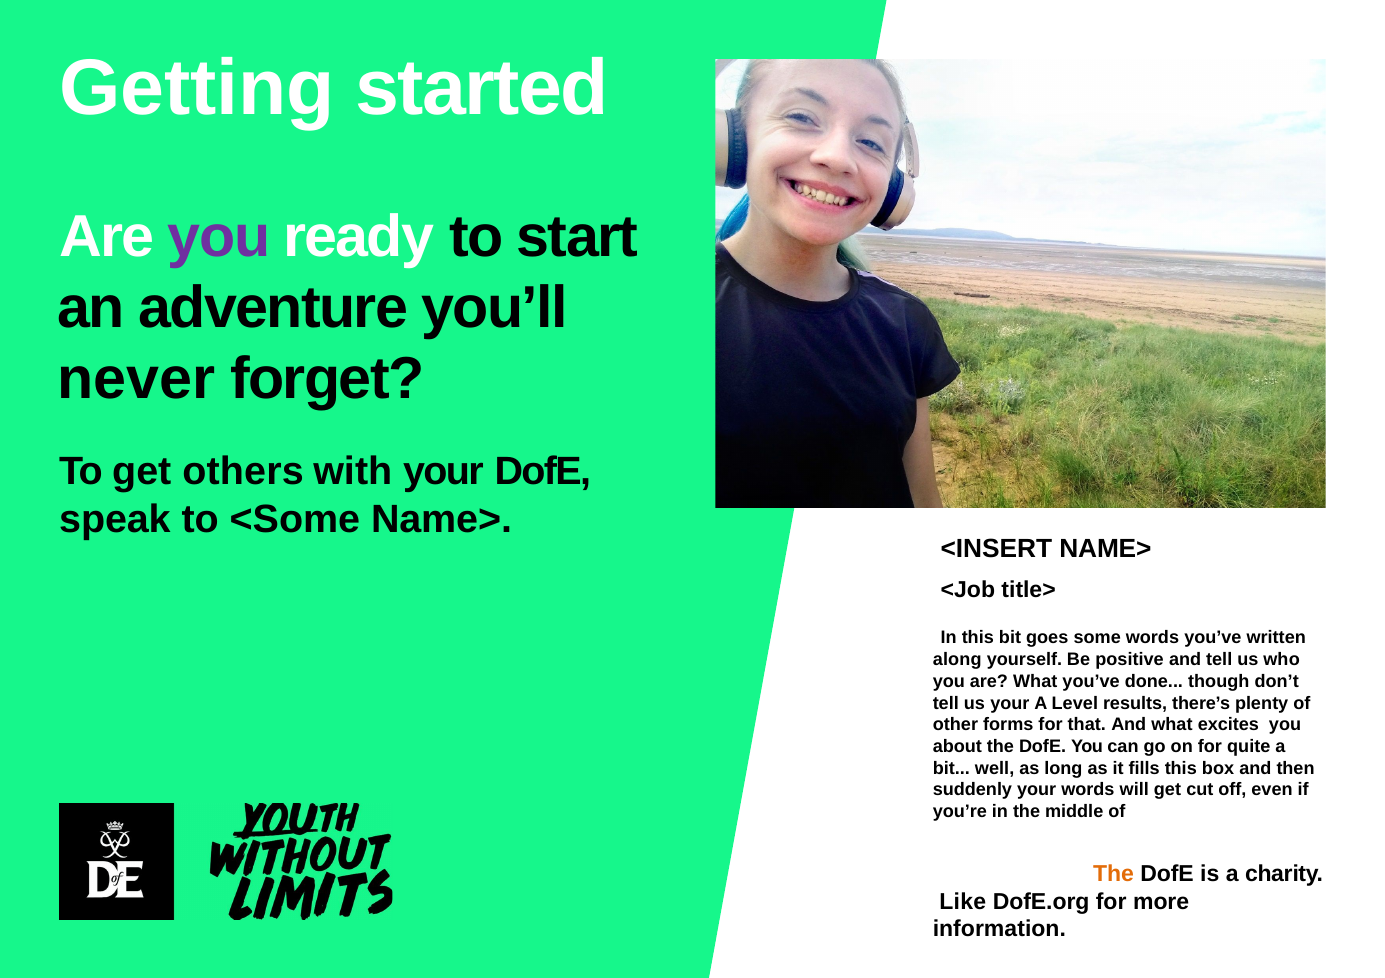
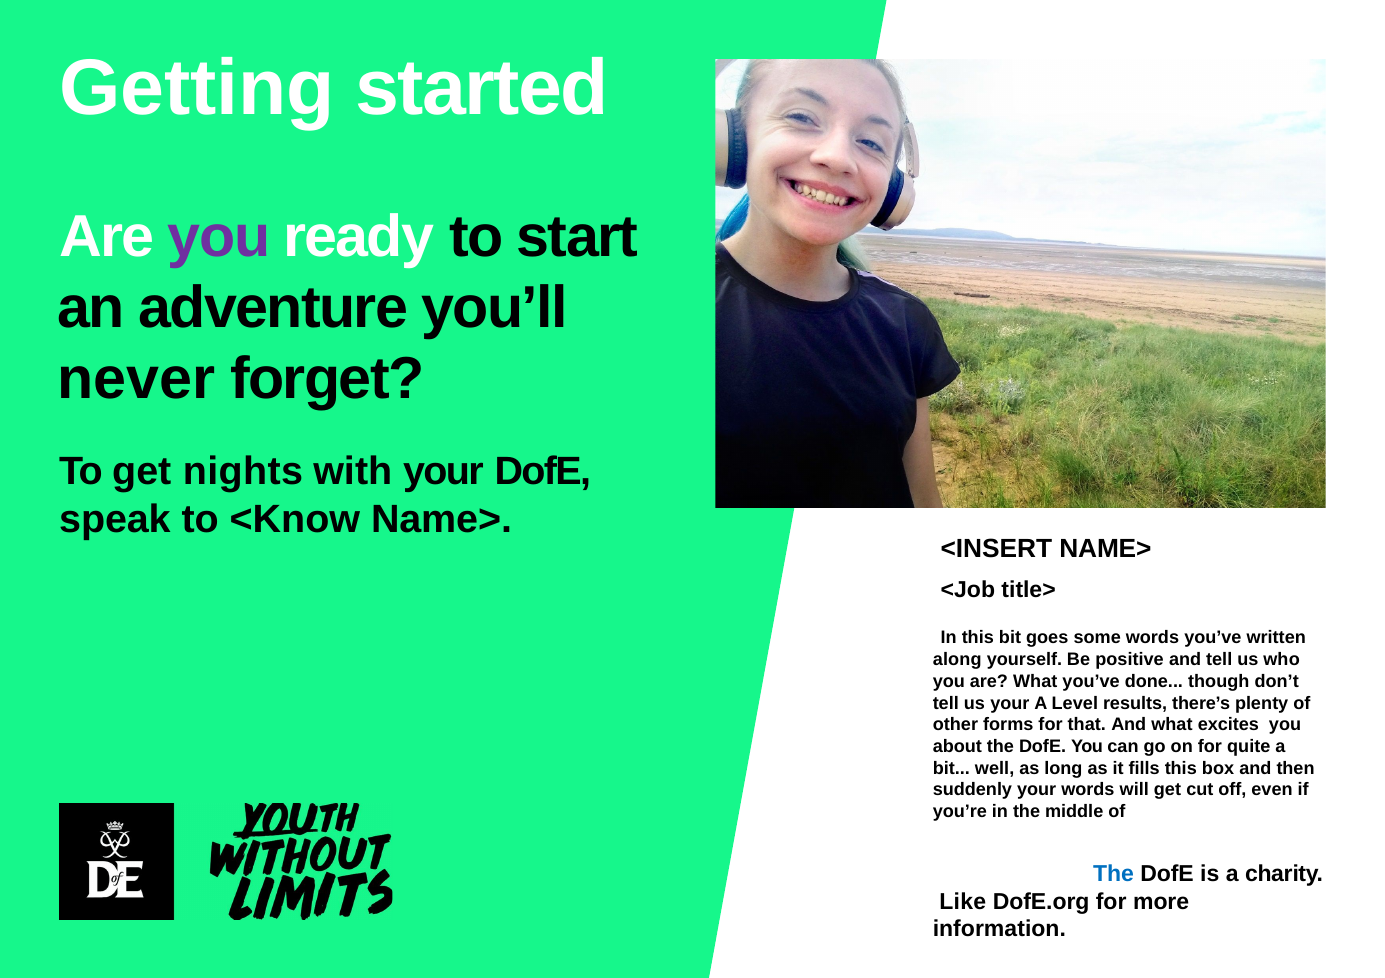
others: others -> nights (243, 471)
<Some: <Some -> <Know (295, 520)
The colour: orange -> blue (1113, 875)
